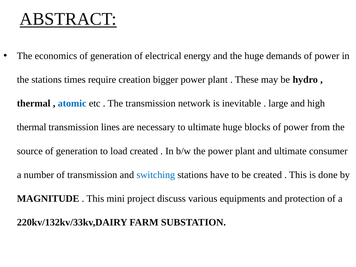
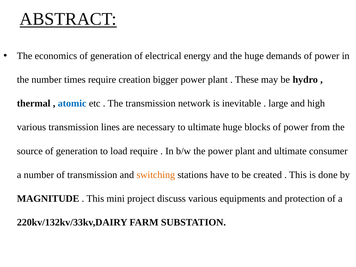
the stations: stations -> number (47, 80)
thermal: thermal -> various (31, 127)
load created: created -> require (144, 151)
switching colour: blue -> orange (156, 175)
